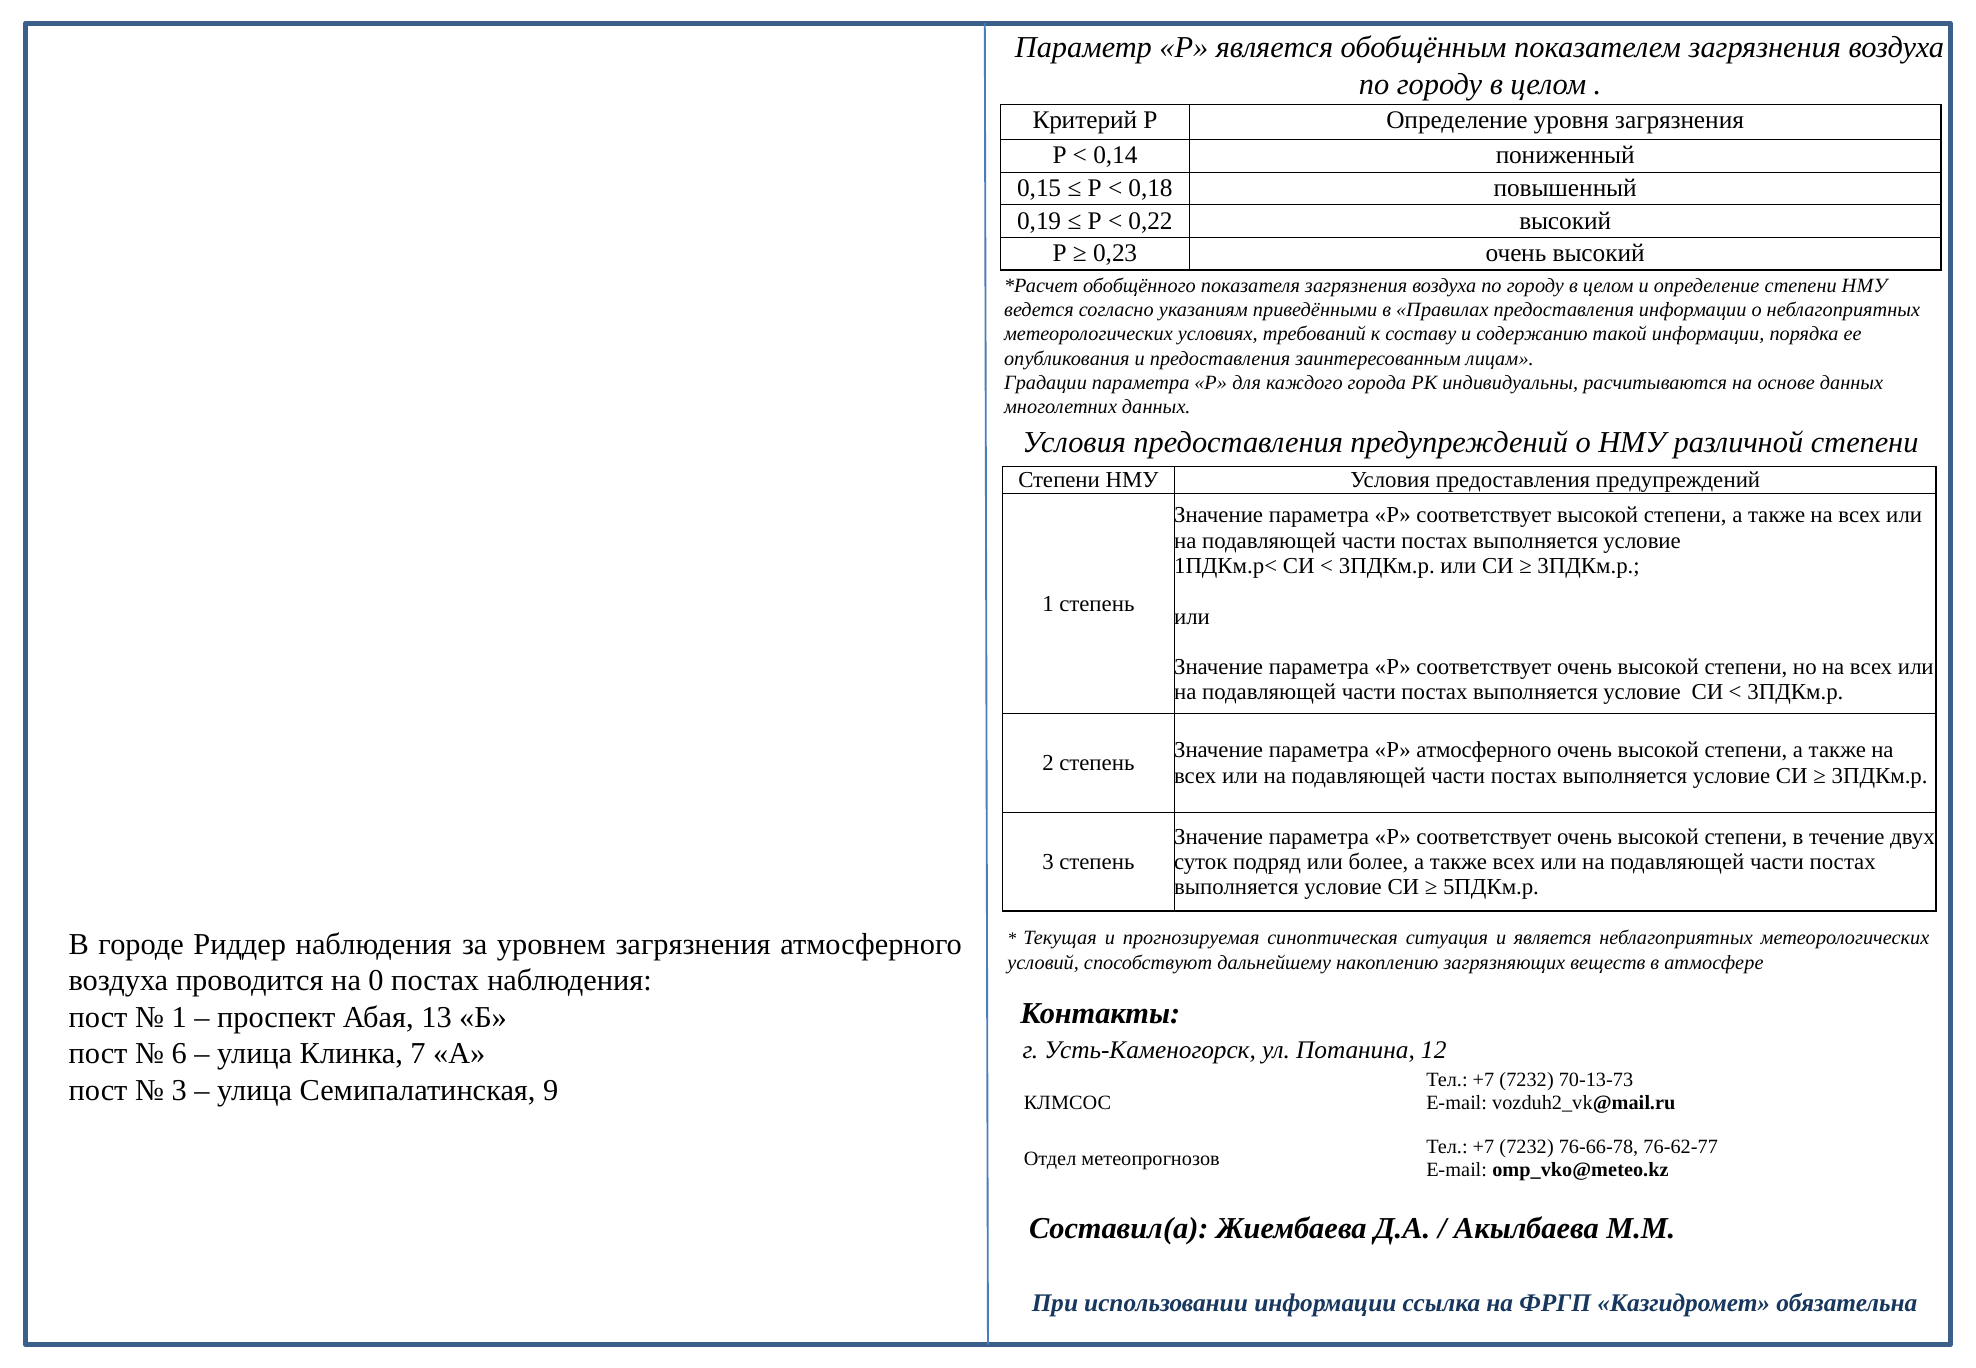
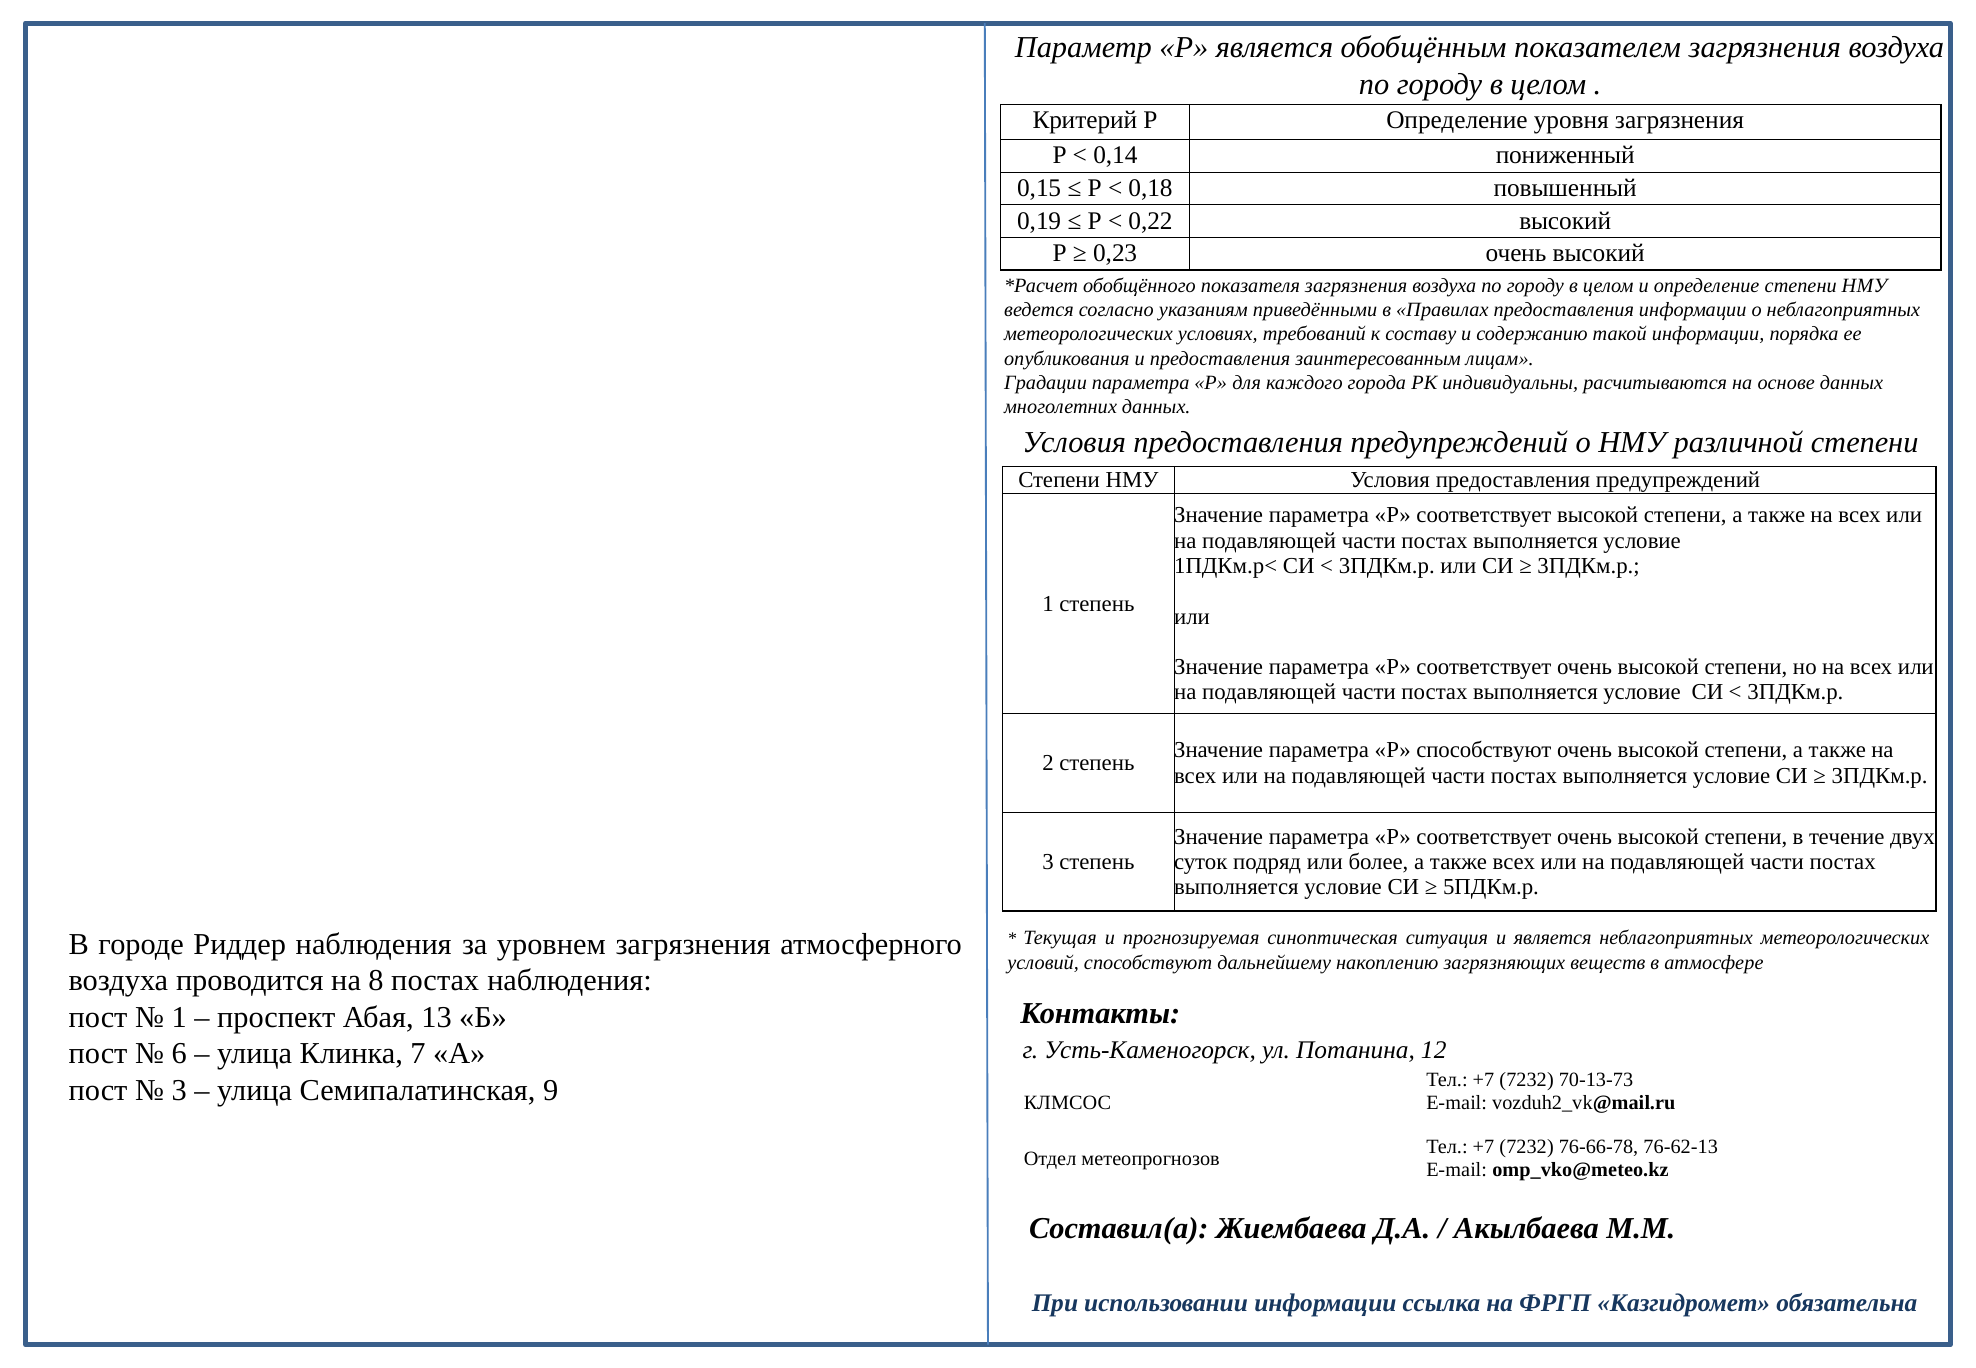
Р атмосферного: атмосферного -> способствуют (1484, 750)
0: 0 -> 8 (376, 981)
76-62-77: 76-62-77 -> 76-62-13 (1681, 1147)
